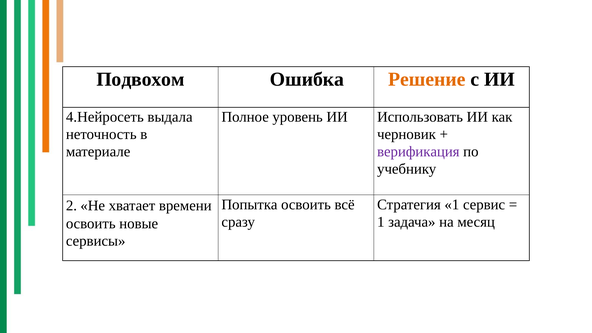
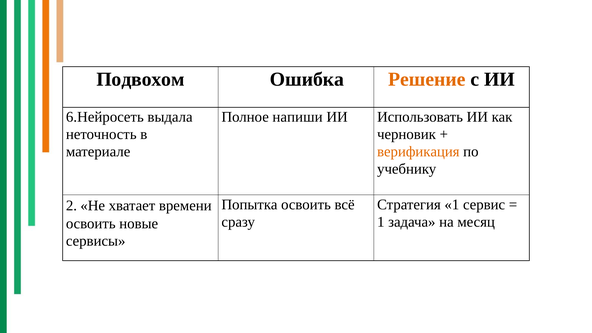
4.Нейросеть: 4.Нейросеть -> 6.Нейросеть (105, 117)
уровень: уровень -> напиши (298, 117)
верификация colour: purple -> orange (418, 152)
